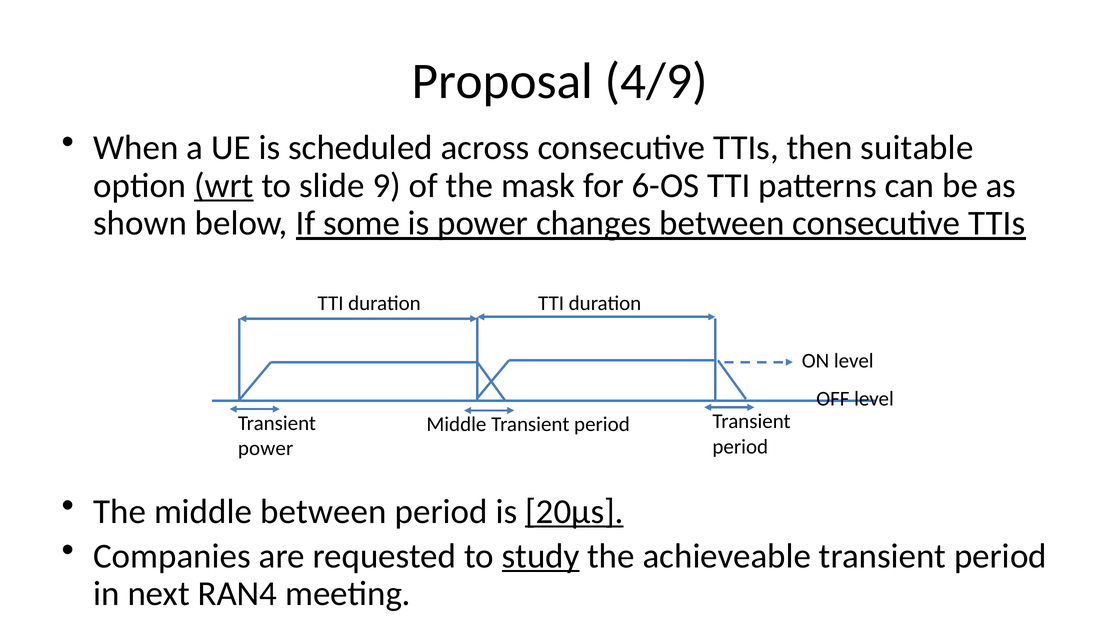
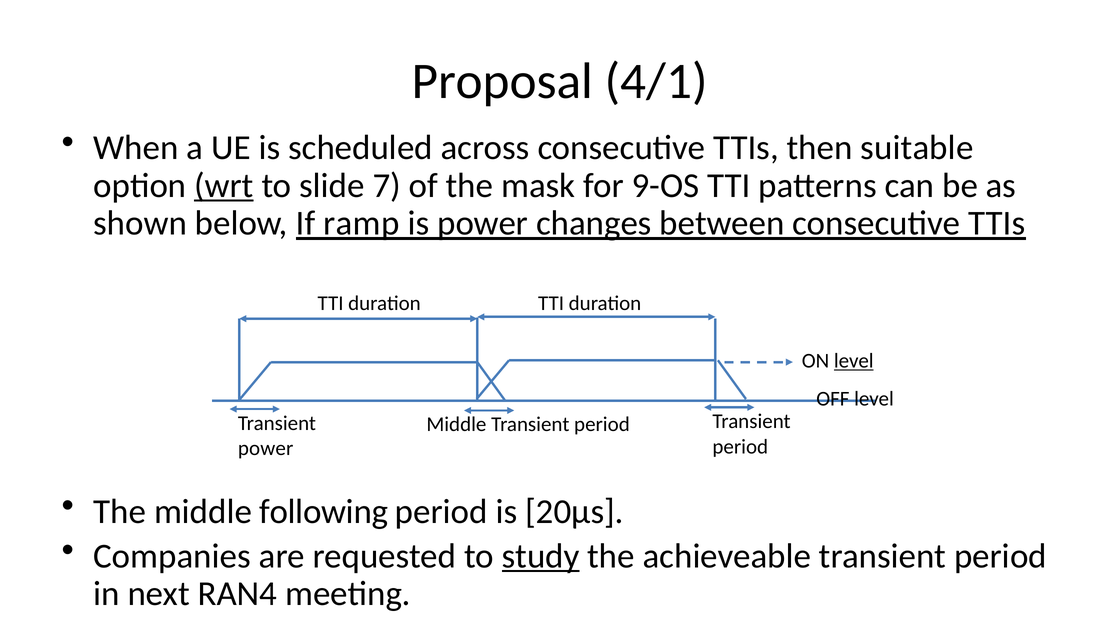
4/9: 4/9 -> 4/1 (656, 81)
9: 9 -> 7 (387, 186)
6-OS: 6-OS -> 9-OS (666, 186)
some: some -> ramp (361, 223)
level underline: none -> present (854, 361)
middle between: between -> following (324, 512)
20µs underline: present -> none (574, 512)
